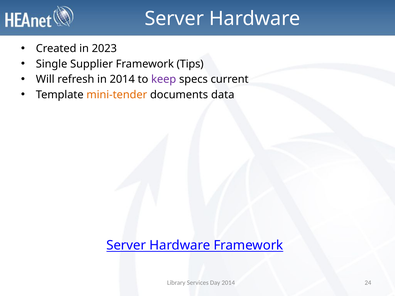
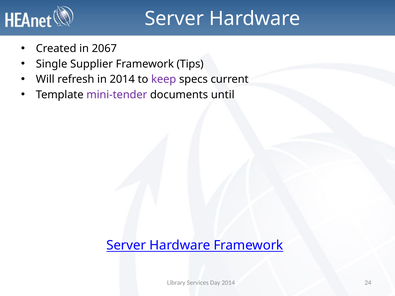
2023: 2023 -> 2067 (104, 49)
mini-tender colour: orange -> purple (117, 95)
data: data -> until (223, 95)
